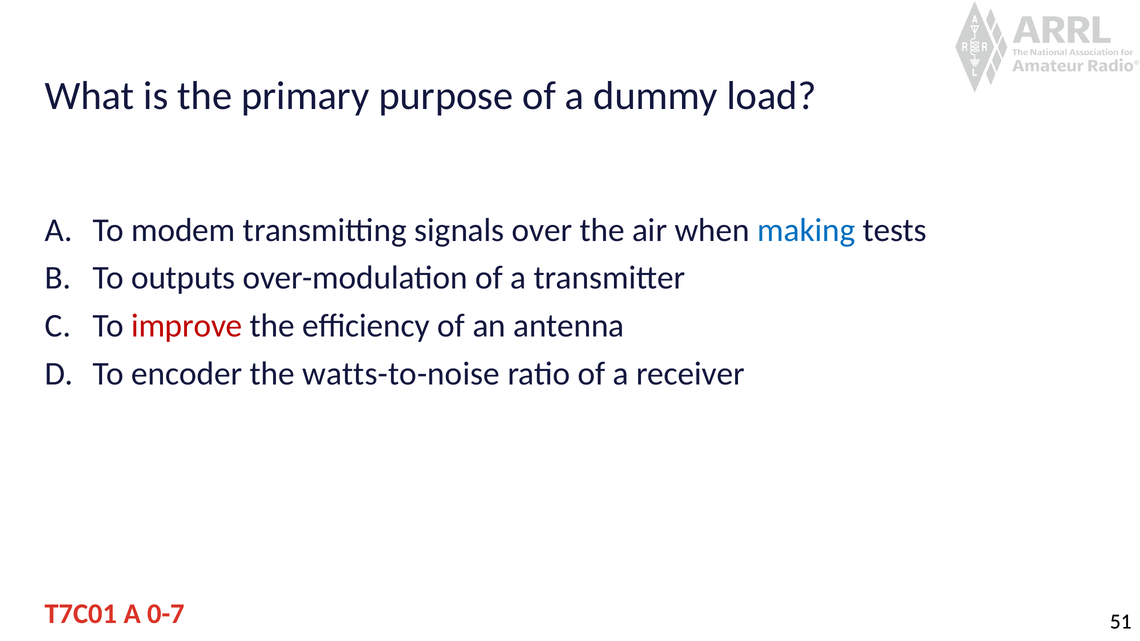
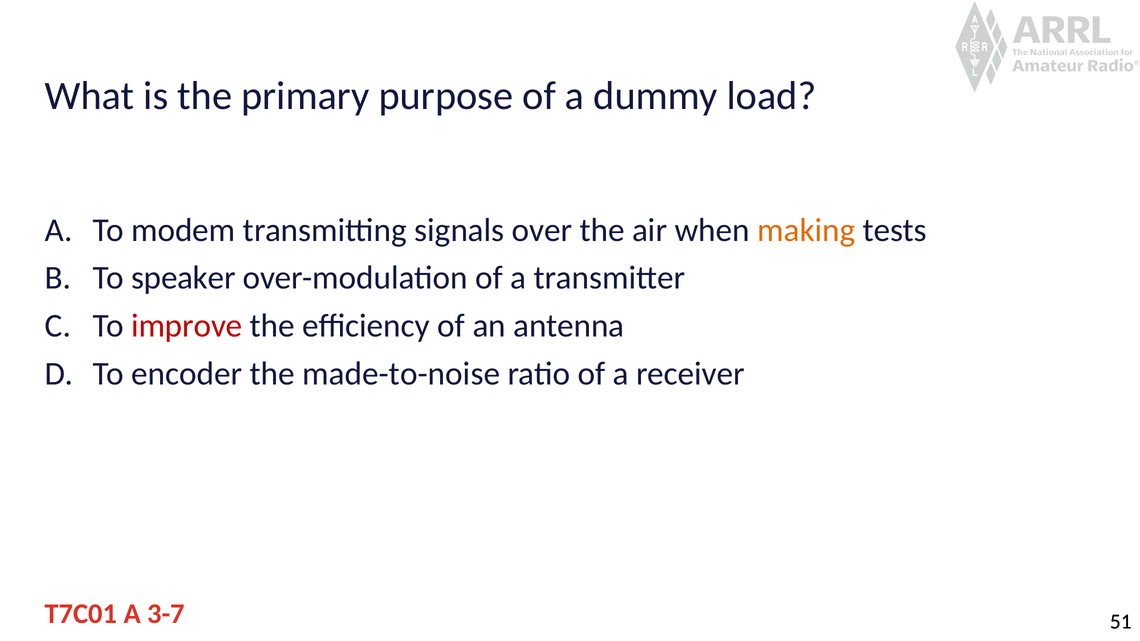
making colour: blue -> orange (806, 230)
outputs: outputs -> speaker (183, 278)
watts-to-noise: watts-to-noise -> made-to-noise (401, 374)
0-7: 0-7 -> 3-7 (166, 614)
